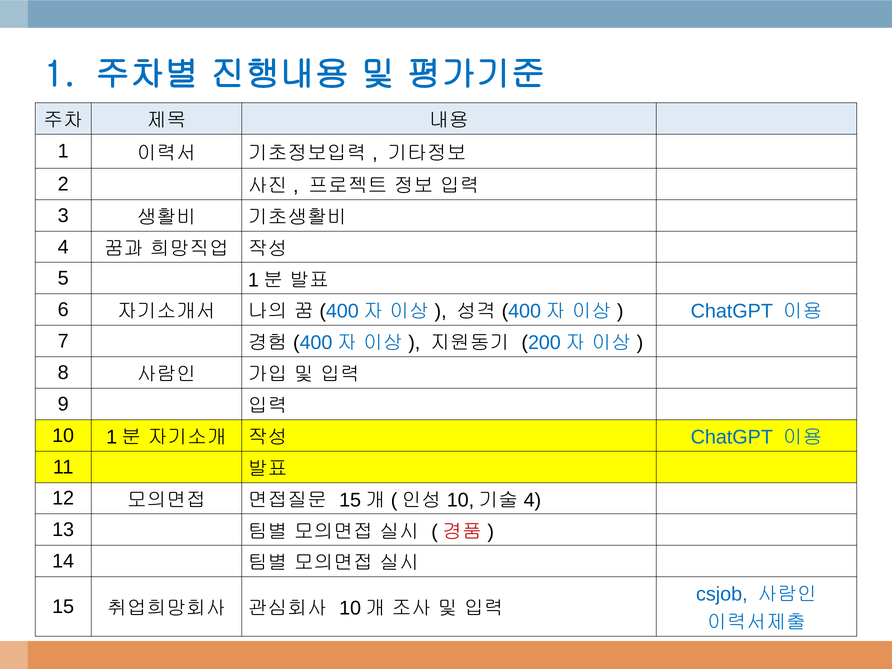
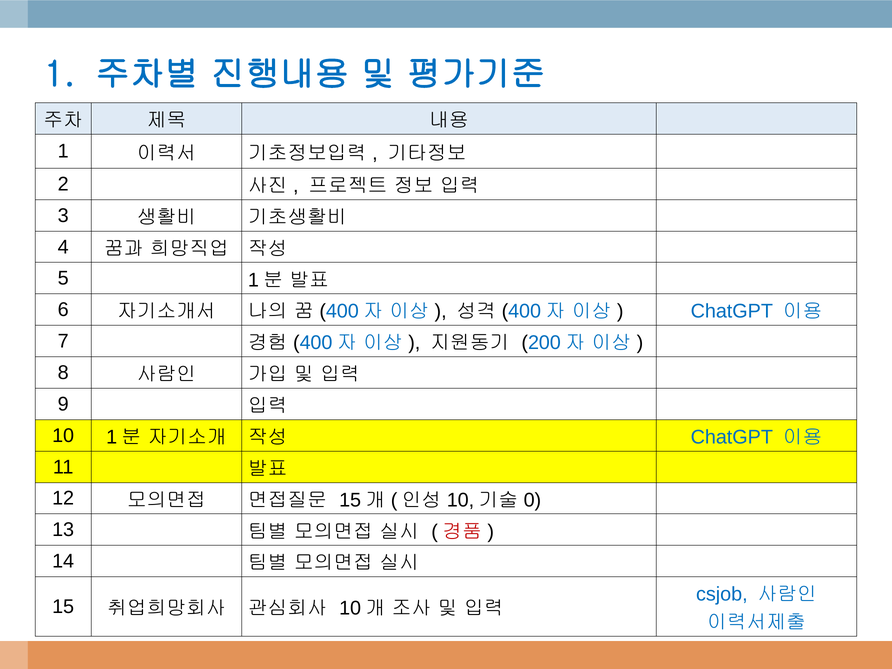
4: 4 -> 0 (532, 500)
